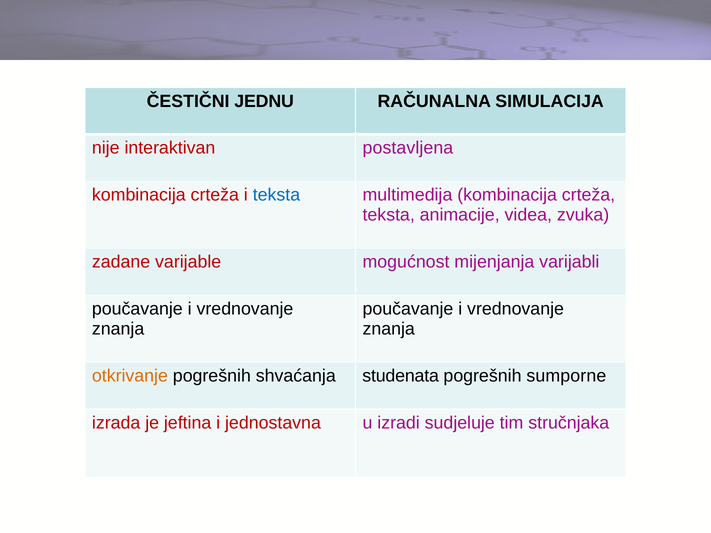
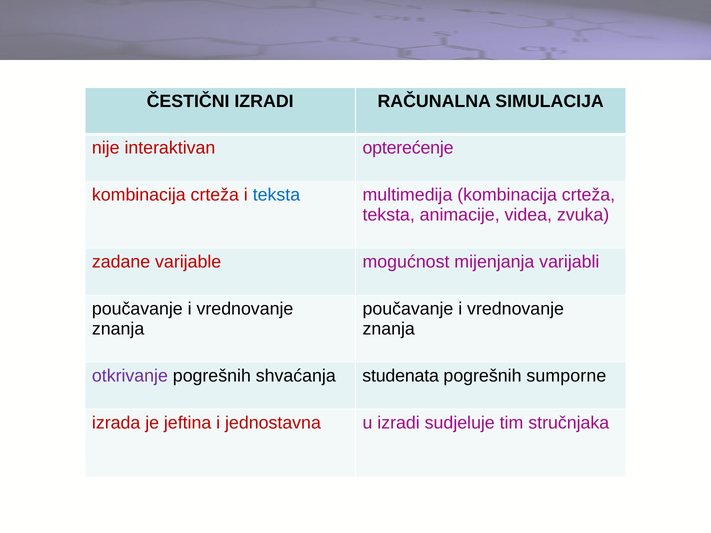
ČESTIČNI JEDNU: JEDNU -> IZRADI (264, 101)
postavljena: postavljena -> opterećenje (408, 148)
otkrivanje colour: orange -> purple (130, 376)
